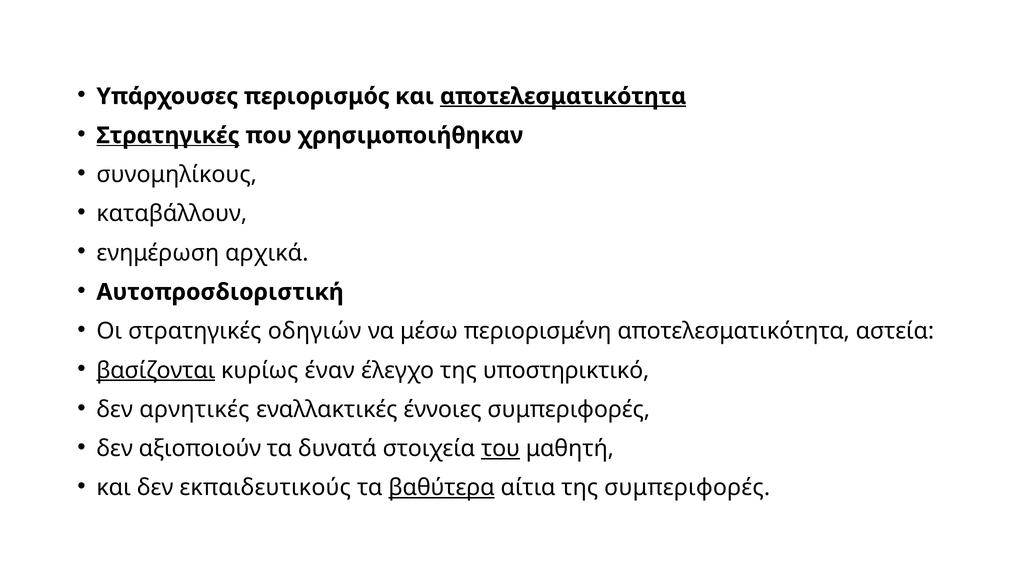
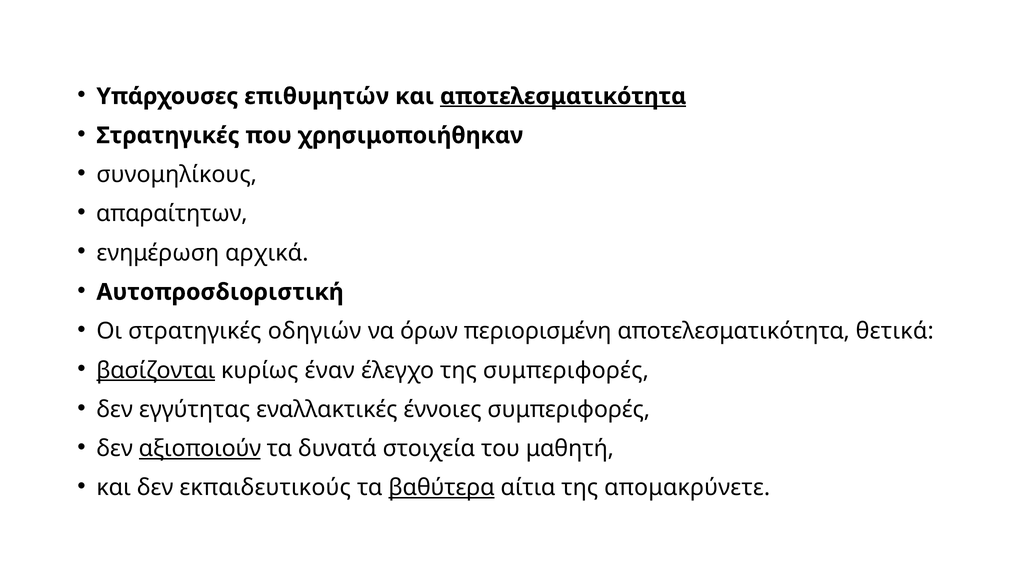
περιορισμός: περιορισμός -> επιθυμητών (317, 96)
Στρατηγικές underline: present -> none (168, 135)
καταβάλλουν: καταβάλλουν -> απαραίτητων (172, 214)
μέσω: μέσω -> όρων (429, 331)
αστεία: αστεία -> θετικά (895, 331)
της υποστηρικτικό: υποστηρικτικό -> συμπεριφορές (566, 370)
αρνητικές: αρνητικές -> εγγύτητας (195, 409)
αξιοποιούν underline: none -> present (200, 449)
του underline: present -> none (501, 449)
της συμπεριφορές: συμπεριφορές -> απομακρύνετε (687, 488)
